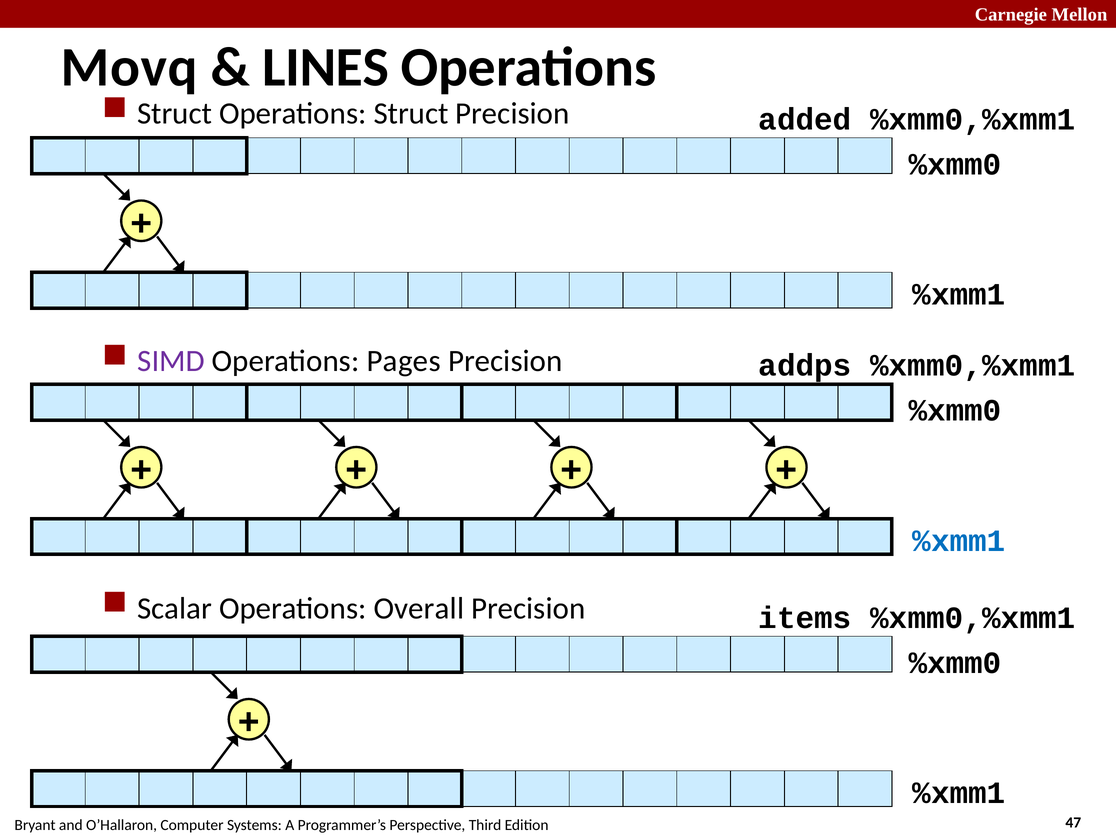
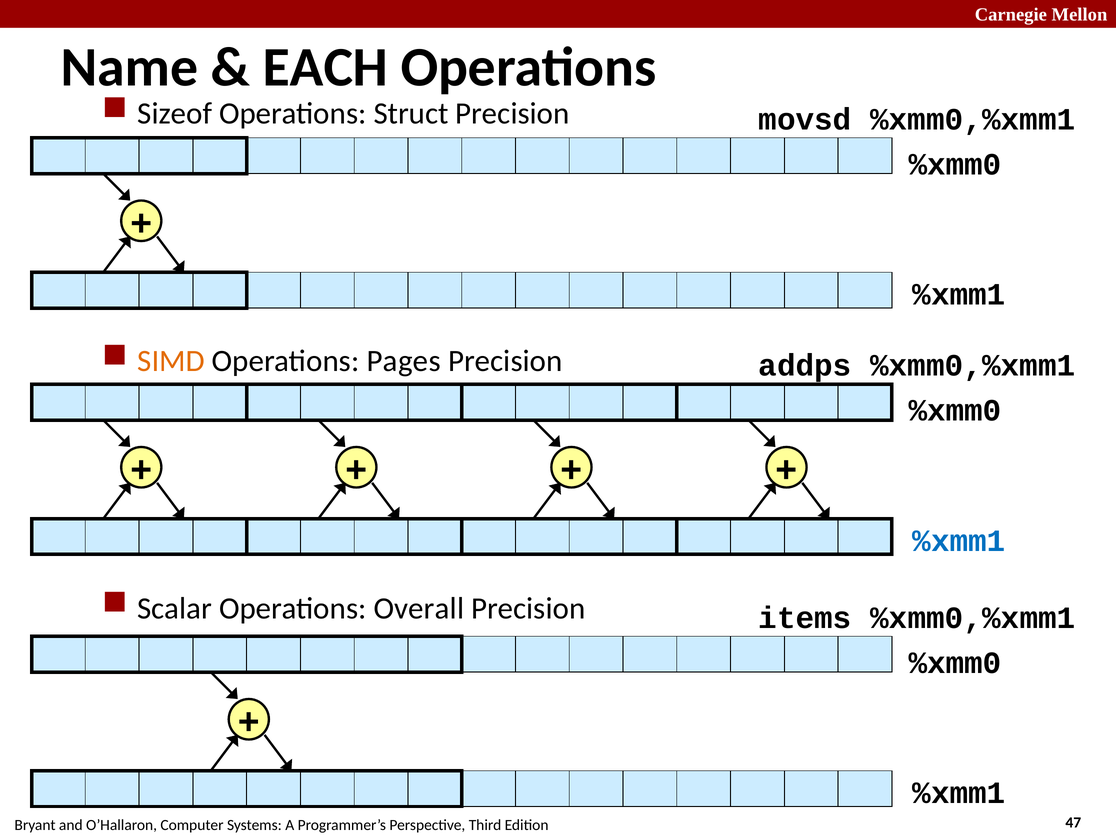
Movq: Movq -> Name (129, 67)
LINES: LINES -> EACH (325, 67)
Struct: Struct -> Sizeof (175, 114)
added: added -> movsd (805, 119)
SIMD colour: purple -> orange (171, 361)
